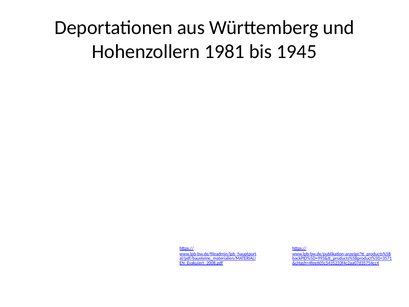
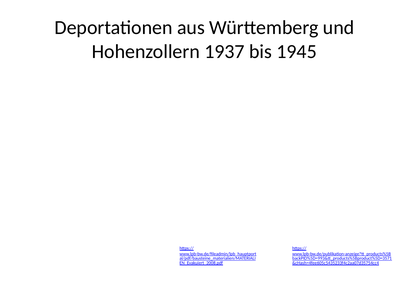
1981: 1981 -> 1937 (225, 52)
